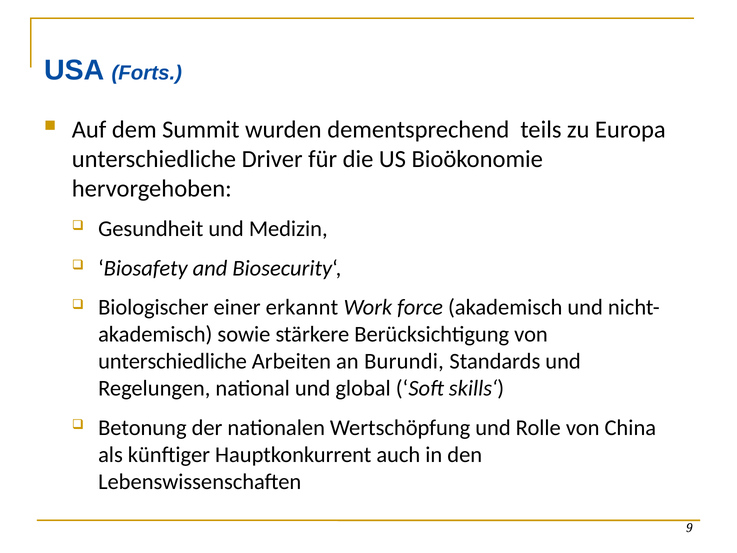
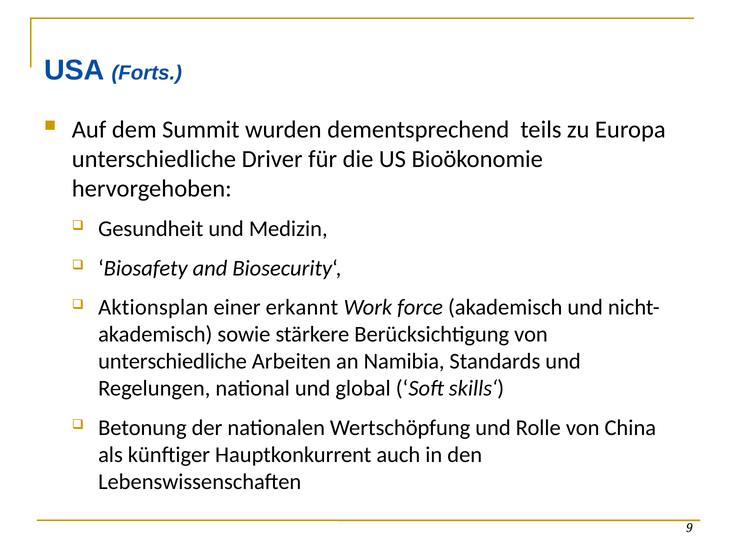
Biologischer: Biologischer -> Aktionsplan (153, 307)
Burundi: Burundi -> Namibia (404, 361)
